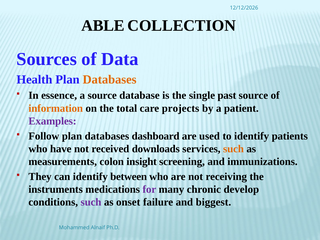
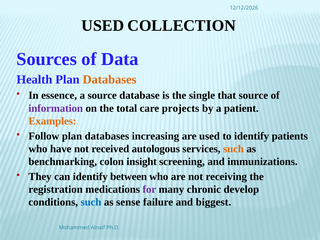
ABLE: ABLE -> USED (103, 26)
past: past -> that (227, 95)
information colour: orange -> purple (56, 108)
Examples colour: purple -> orange (52, 121)
dashboard: dashboard -> increasing (155, 136)
downloads: downloads -> autologous (156, 149)
measurements: measurements -> benchmarking (63, 162)
instruments: instruments -> registration (56, 189)
such colour: purple -> blue (91, 202)
onset: onset -> sense (128, 202)
